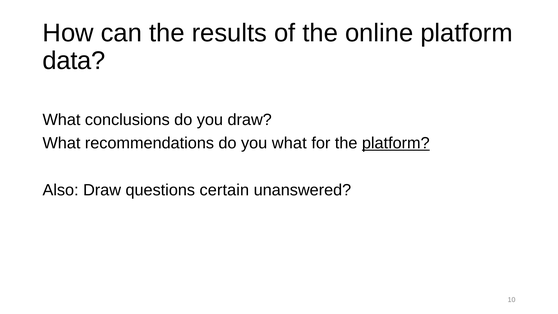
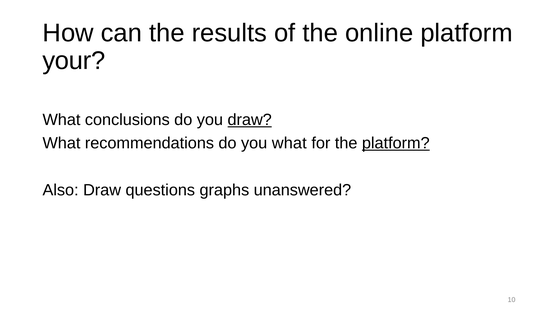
data: data -> your (74, 61)
draw underline: none -> present (250, 120)
certain: certain -> graphs (224, 190)
